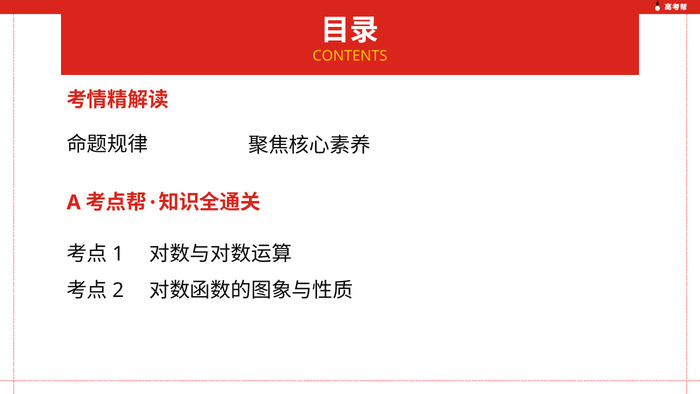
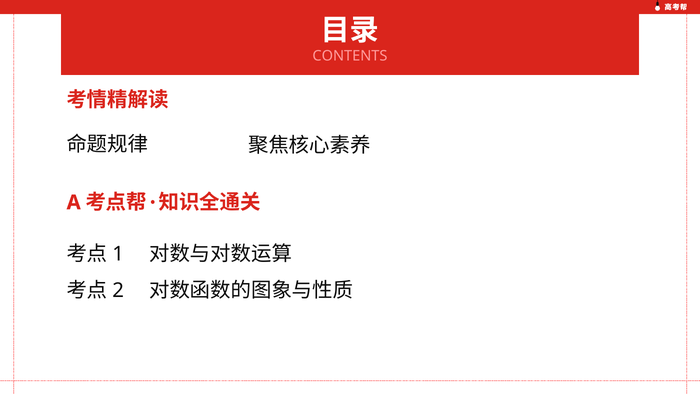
CONTENTS colour: yellow -> pink (350, 56)
